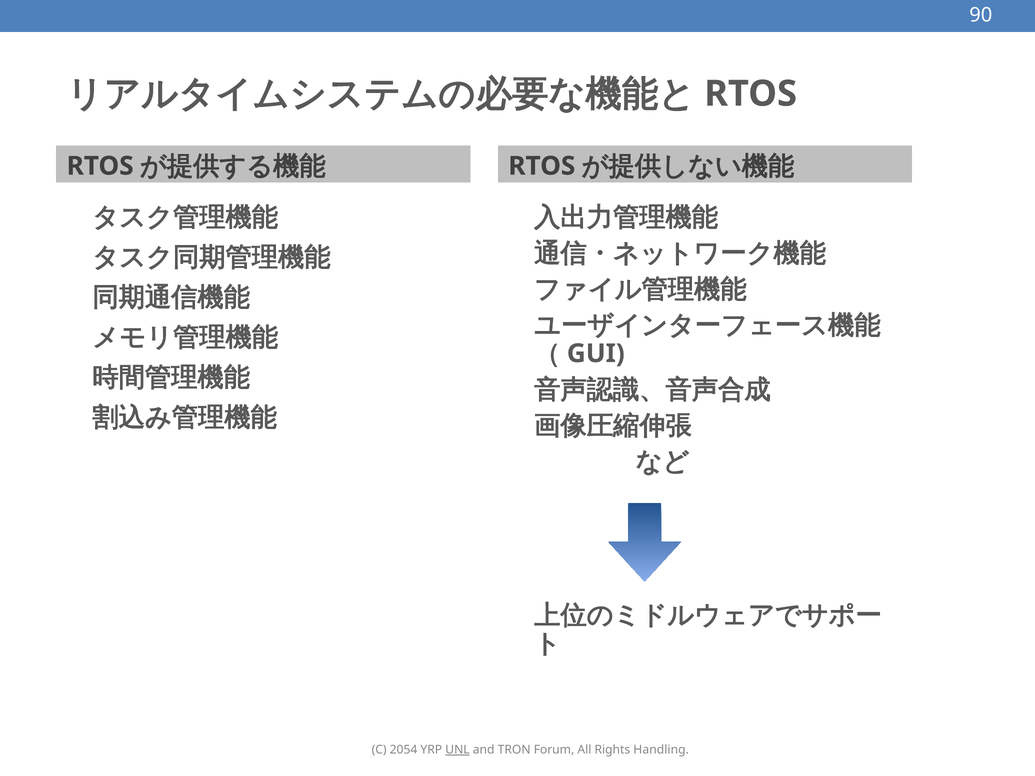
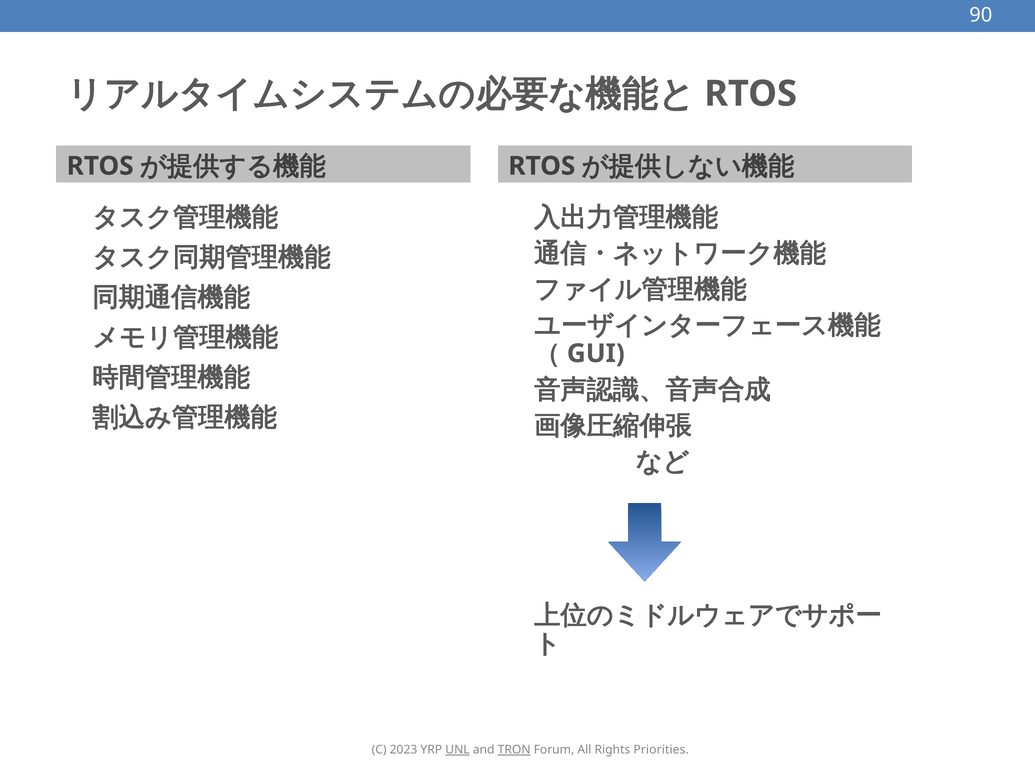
2054: 2054 -> 2023 (404, 750)
TRON underline: none -> present (514, 750)
Handling: Handling -> Priorities (661, 750)
